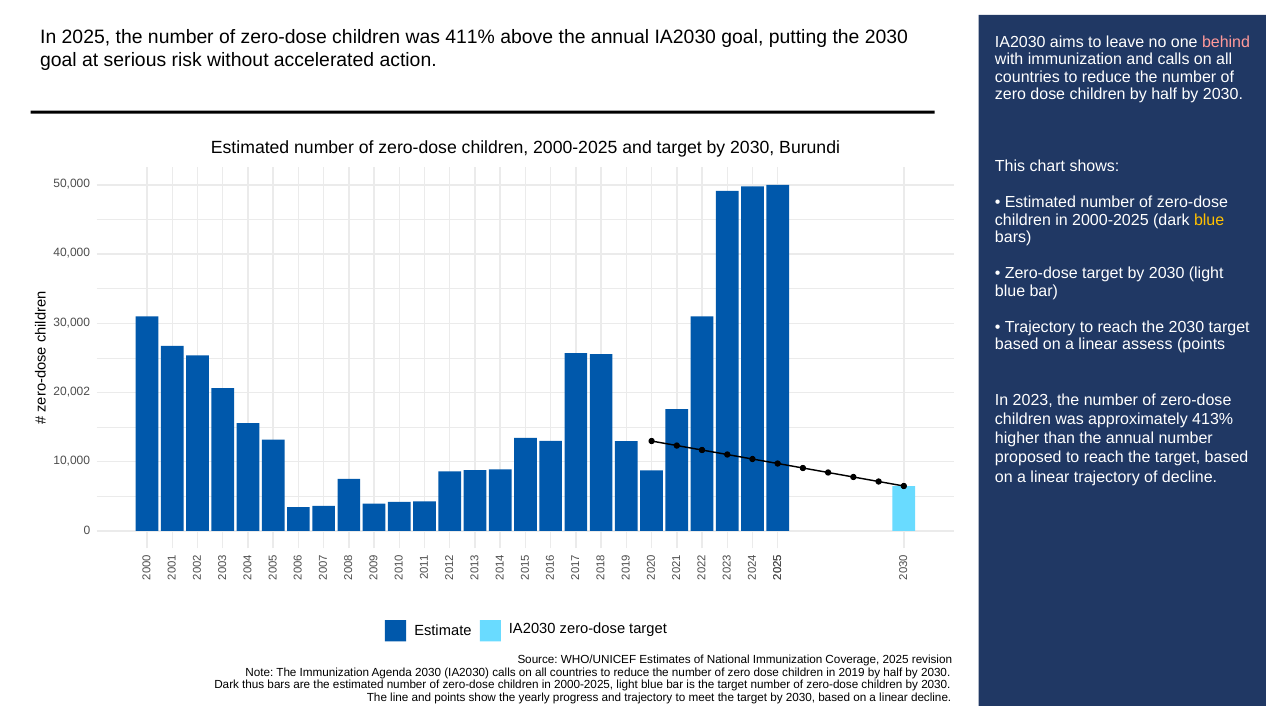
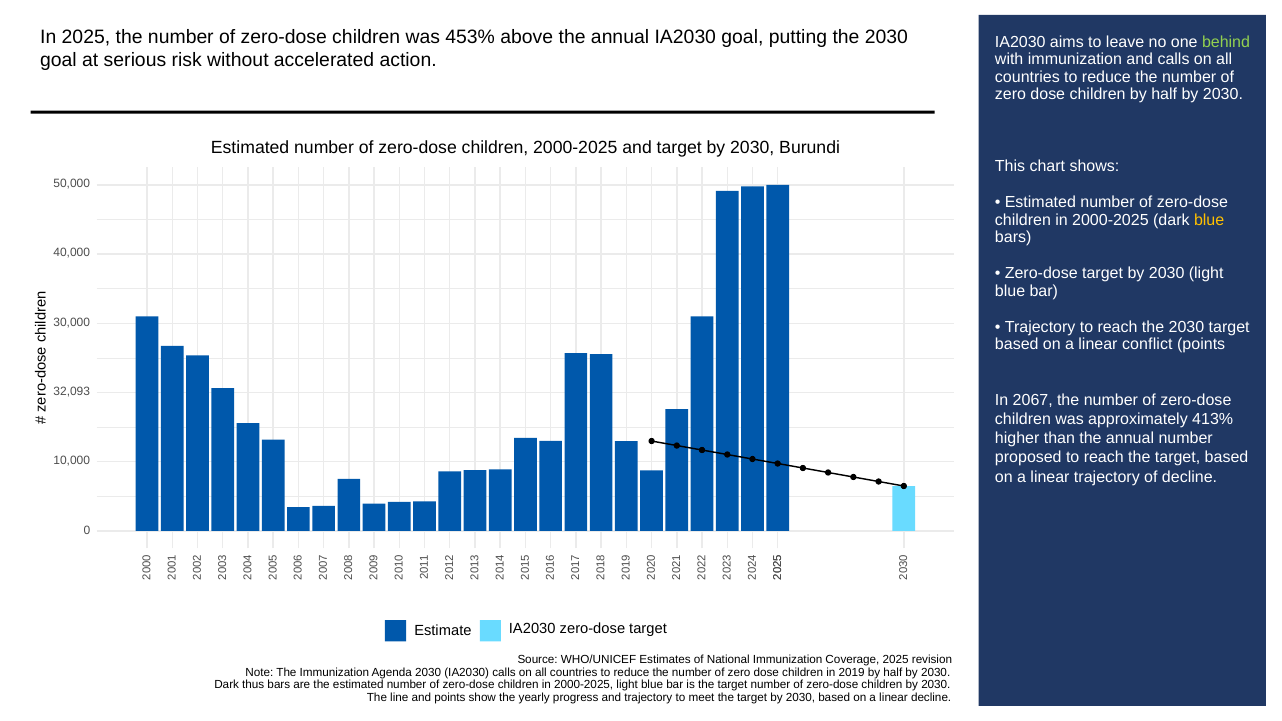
411%: 411% -> 453% (470, 37)
behind colour: pink -> light green (1226, 42)
assess: assess -> conflict (1147, 344)
20,002: 20,002 -> 32,093 (72, 391)
2023: 2023 -> 2067 (1033, 400)
